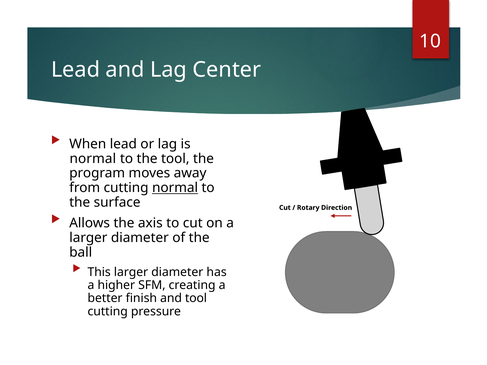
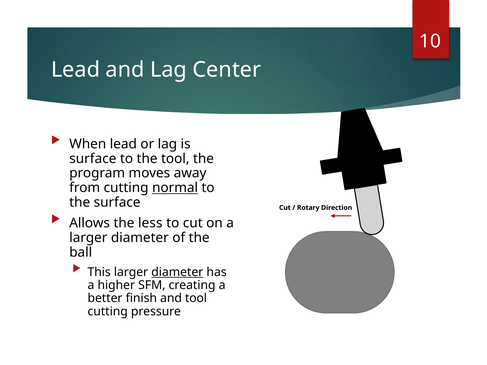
normal: normal -> surface (93, 159)
axis: axis -> less (150, 223)
diameter underline: none -> present (177, 272)
